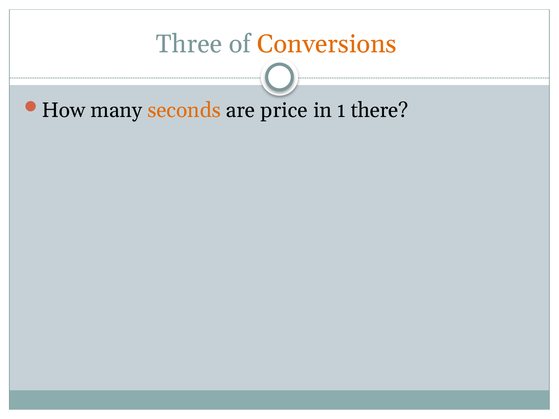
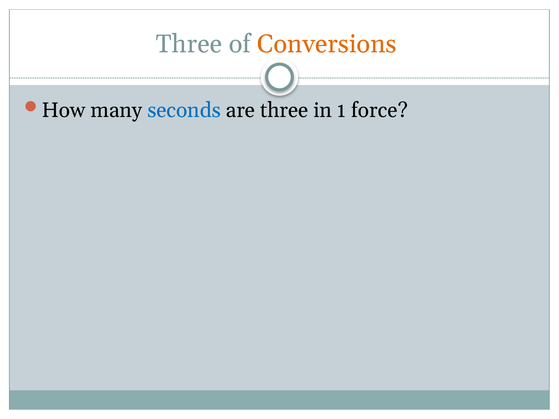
seconds colour: orange -> blue (184, 110)
are price: price -> three (284, 110)
there: there -> force (379, 110)
